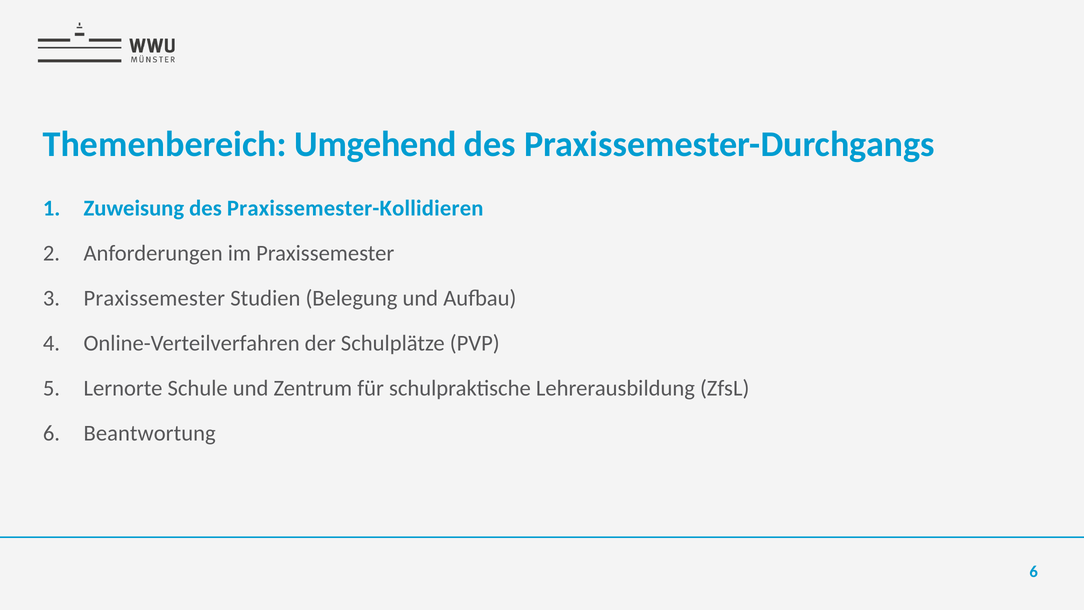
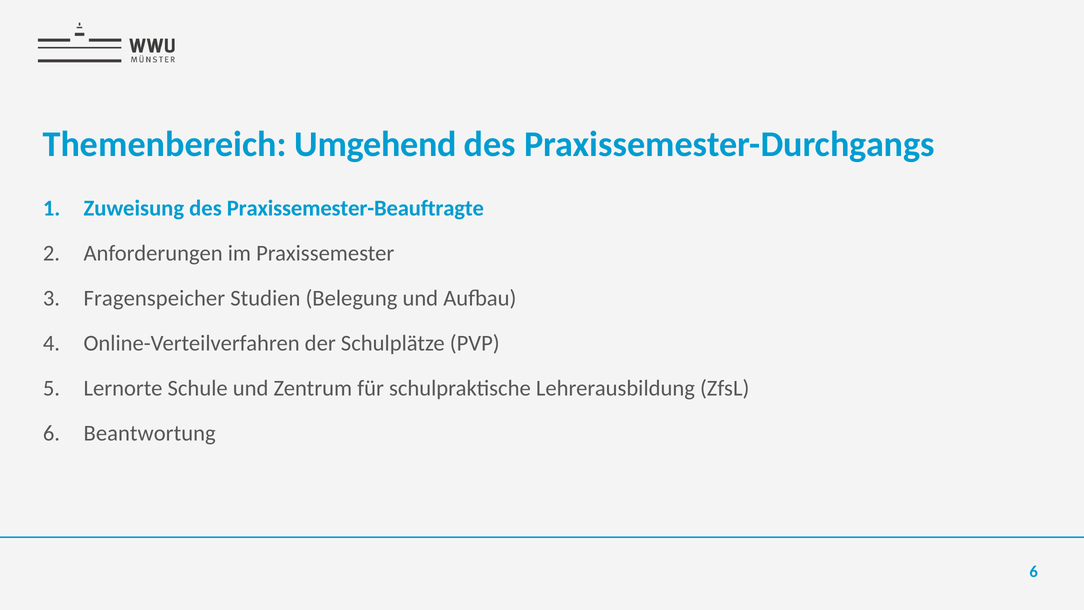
Praxissemester-Kollidieren: Praxissemester-Kollidieren -> Praxissemester-Beauftragte (355, 208)
Praxissemester: Praxissemester -> Fragenspeicher (154, 298)
